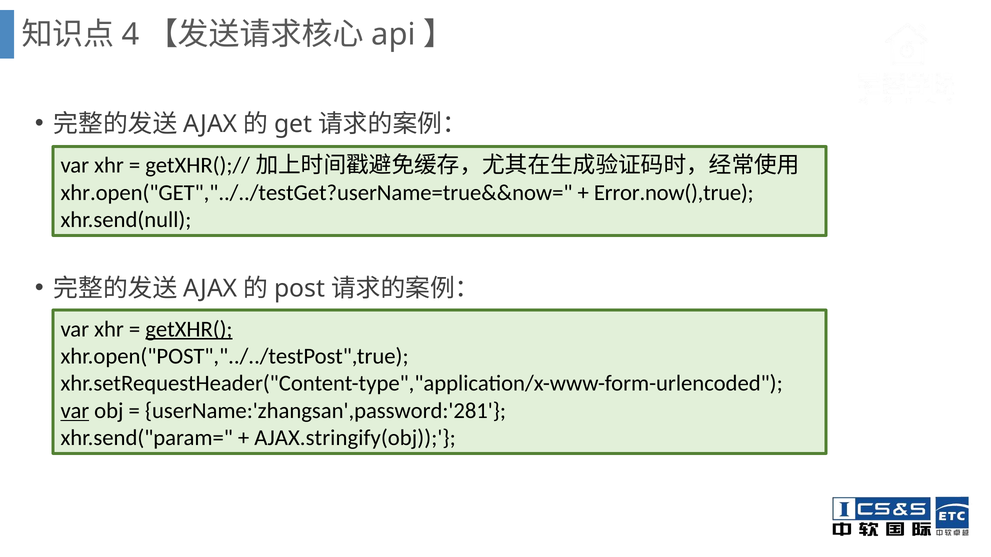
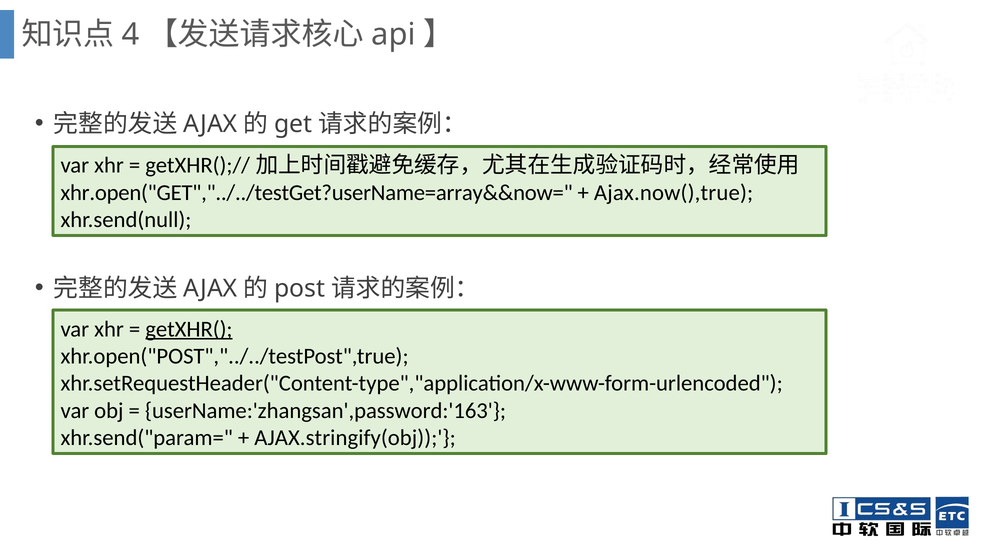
xhr.open("GET","../../testGet?userName=true&&now=: xhr.open("GET","../../testGet?userName=true&&now= -> xhr.open("GET","../../testGet?userName=array&&now= (317, 193)
Error.now(),true: Error.now(),true -> Ajax.now(),true (674, 193)
var underline: present -> none (75, 411)
userName:'zhangsan',password:'281: userName:'zhangsan',password:'281 -> userName:'zhangsan',password:'163 (325, 411)
